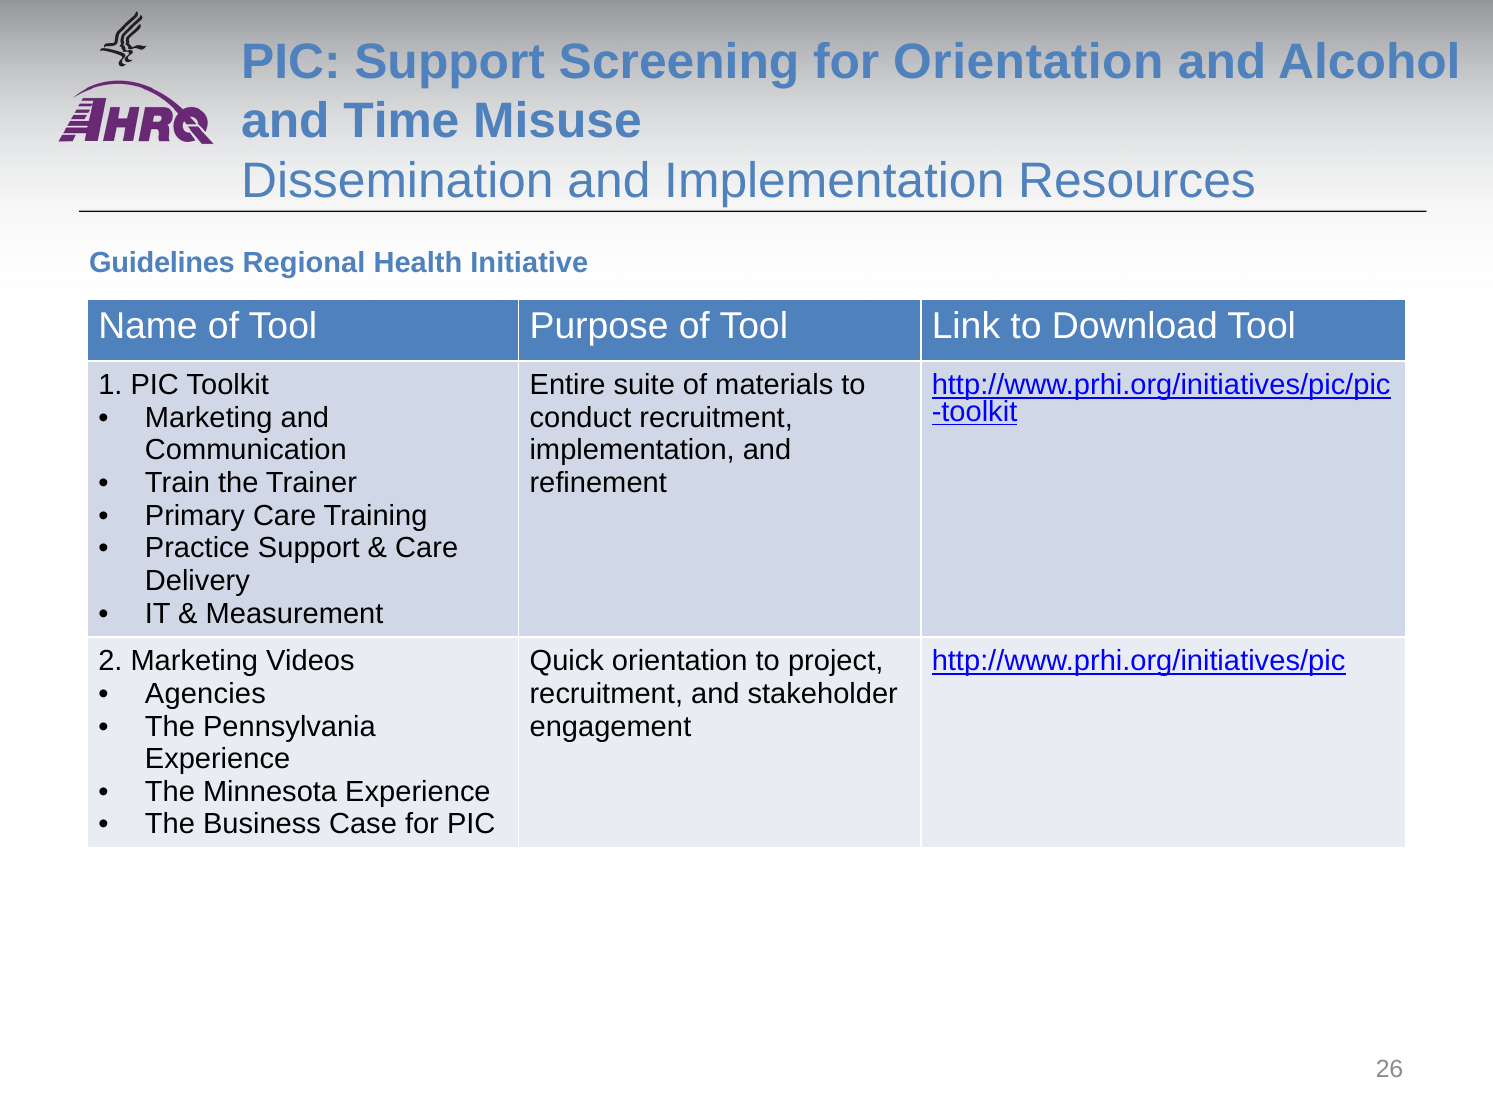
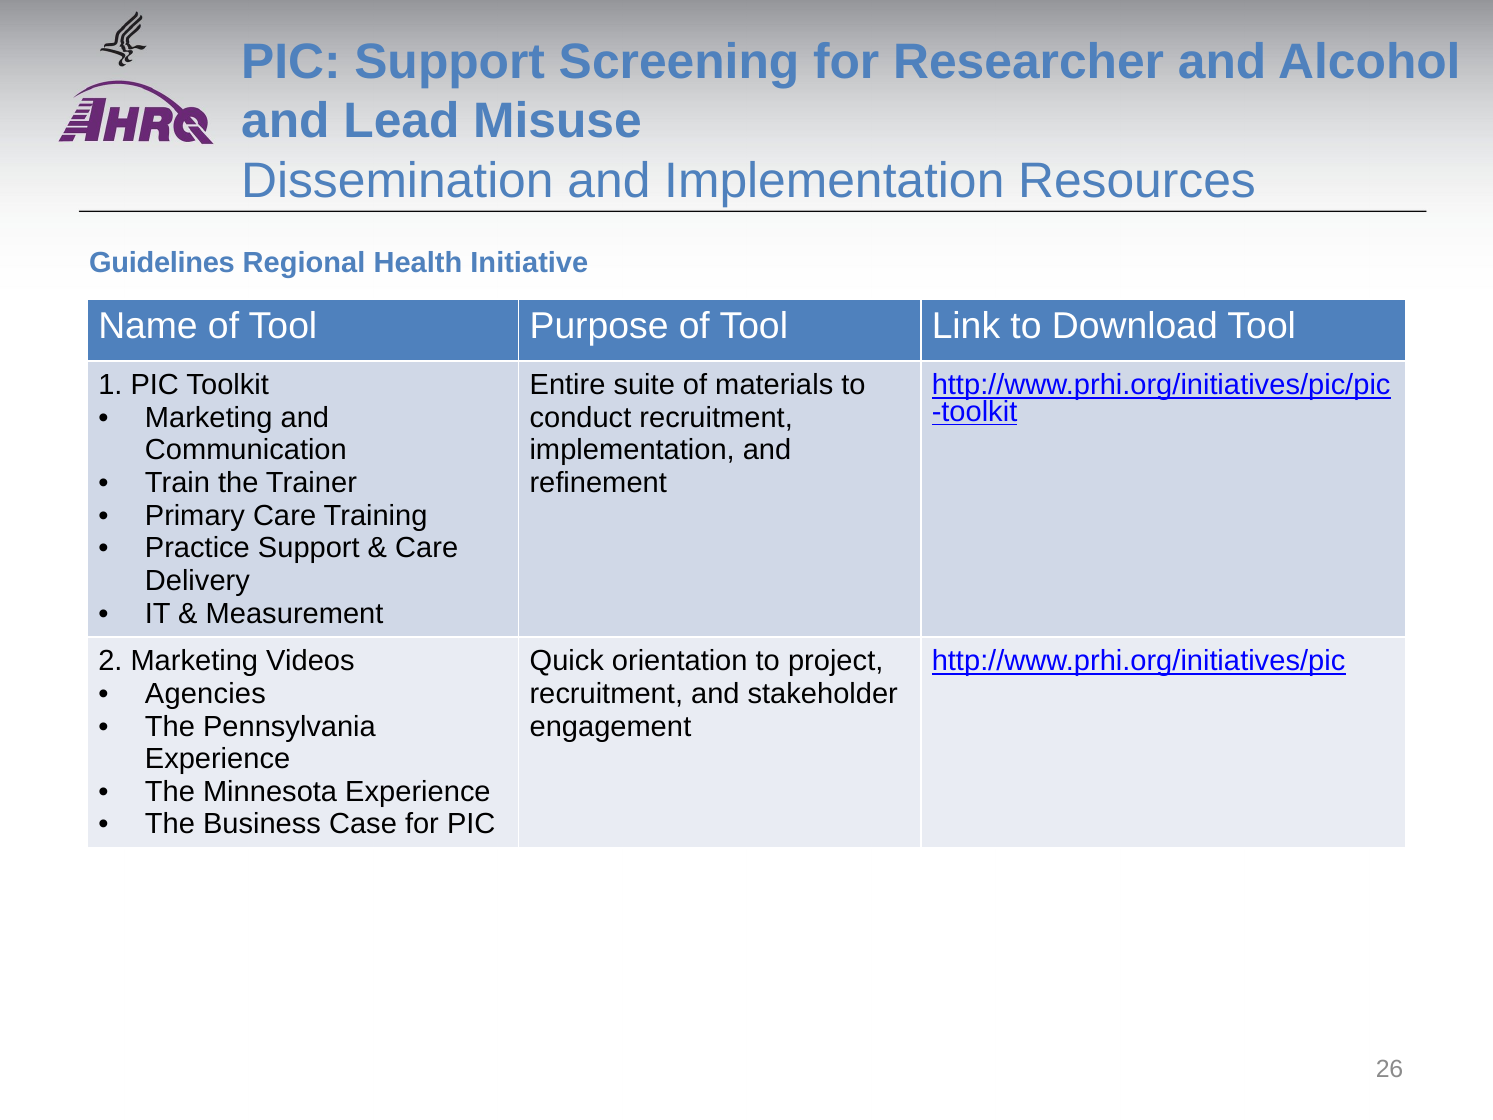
for Orientation: Orientation -> Researcher (1029, 62)
Time: Time -> Lead (401, 121)
